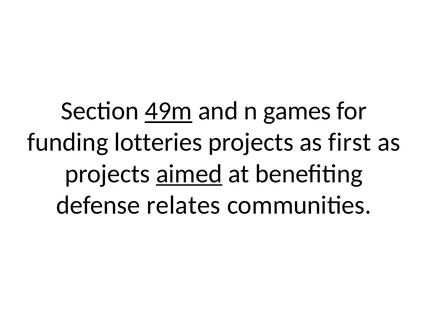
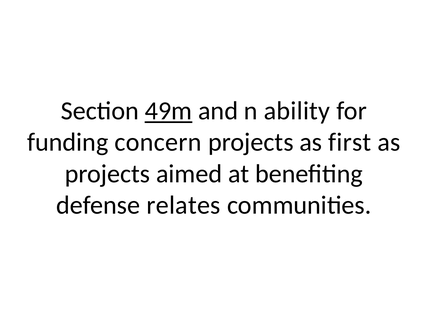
games: games -> ability (297, 111)
lotteries: lotteries -> concern (158, 142)
aimed underline: present -> none (189, 174)
